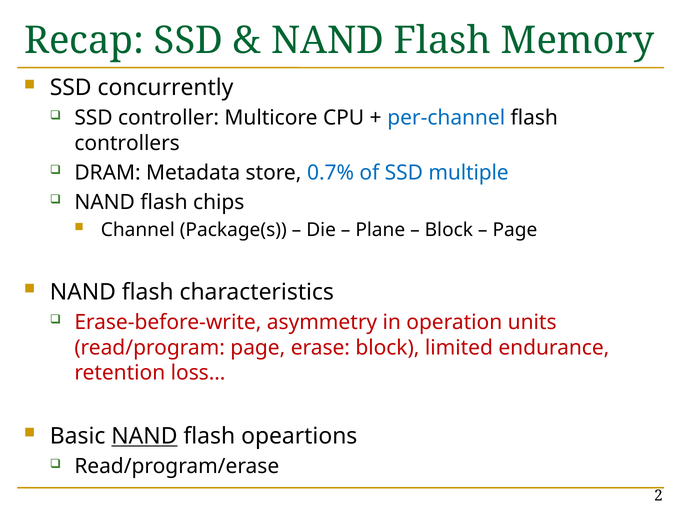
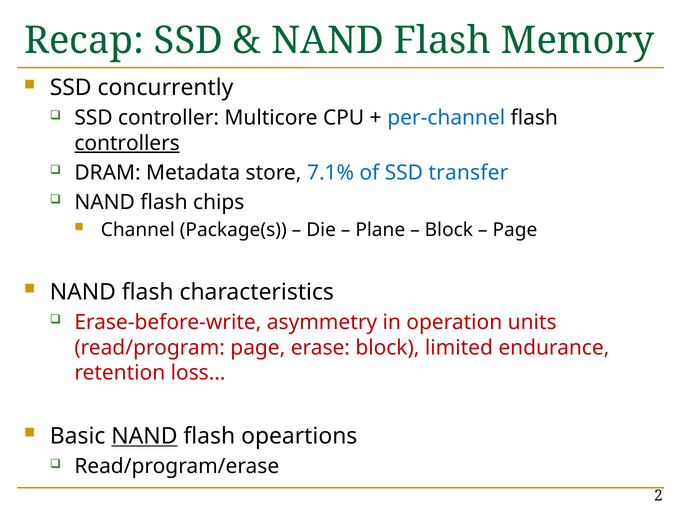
controllers underline: none -> present (127, 143)
0.7%: 0.7% -> 7.1% (331, 172)
multiple: multiple -> transfer (468, 172)
